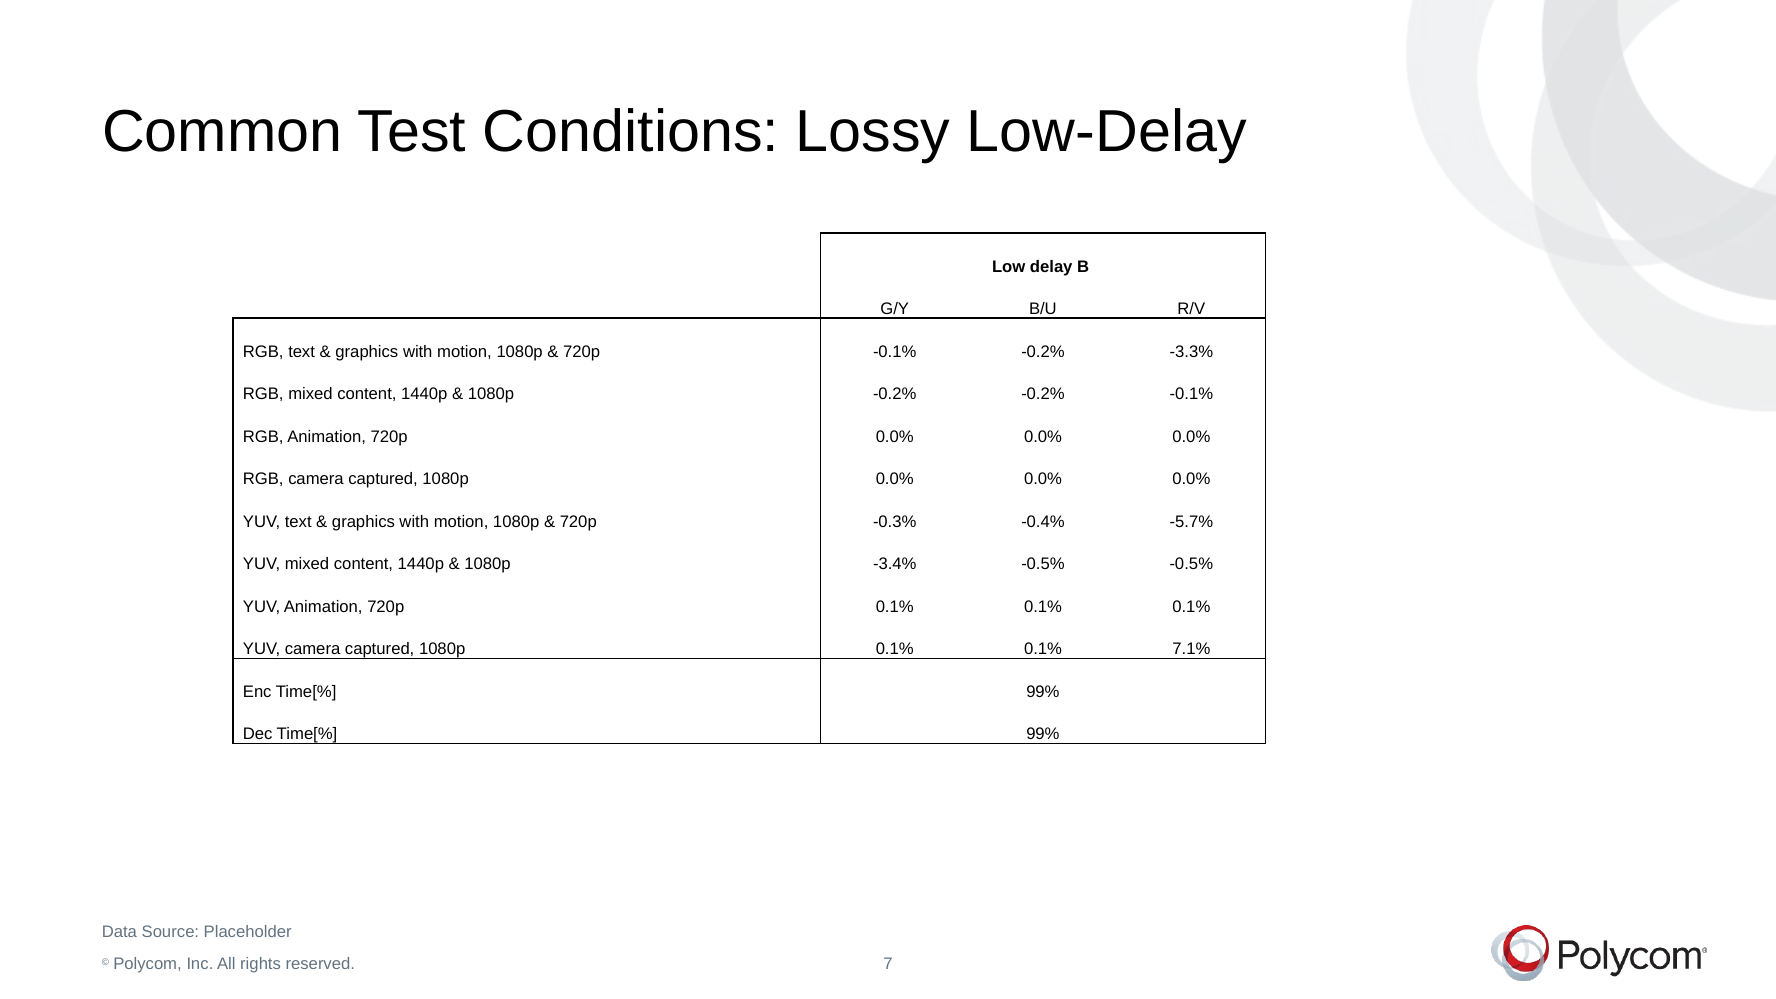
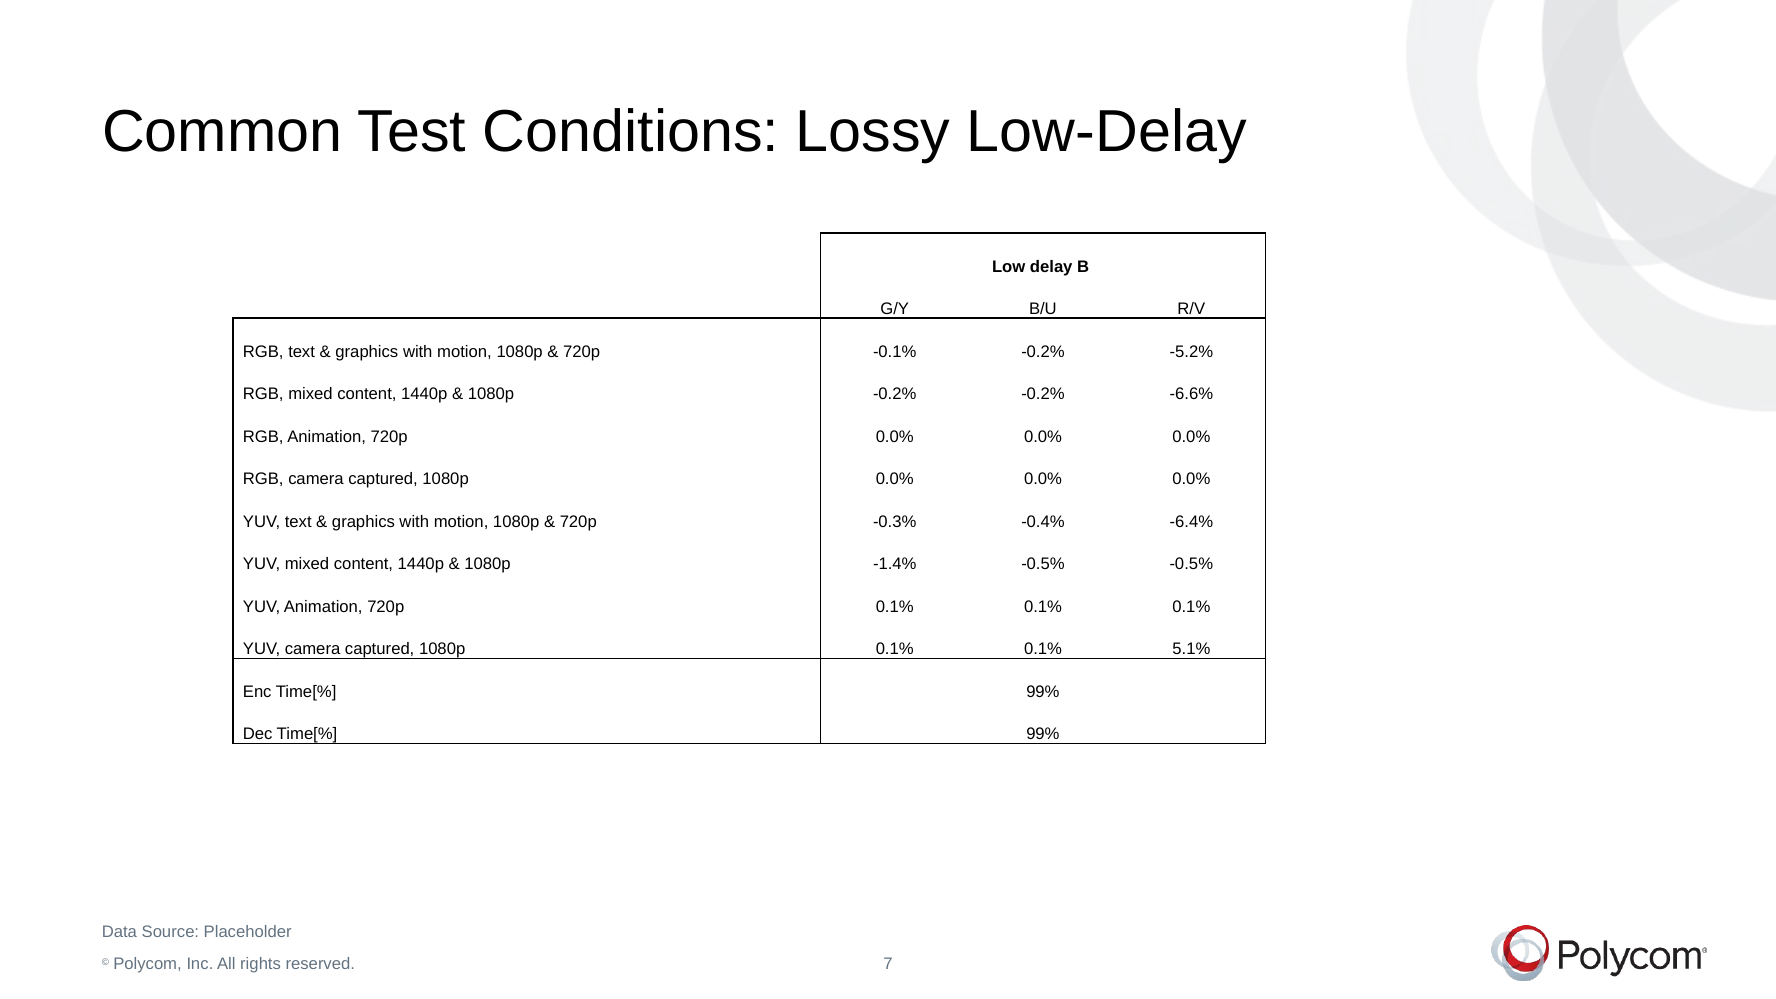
-3.3%: -3.3% -> -5.2% (1191, 352)
-0.2% -0.1%: -0.1% -> -6.6% (1191, 394)
-5.7%: -5.7% -> -6.4% (1191, 522)
-3.4%: -3.4% -> -1.4% (895, 564)
7.1%: 7.1% -> 5.1% (1191, 649)
